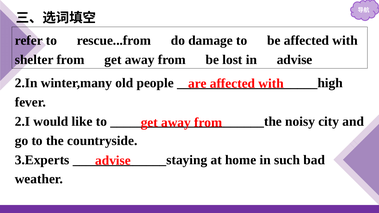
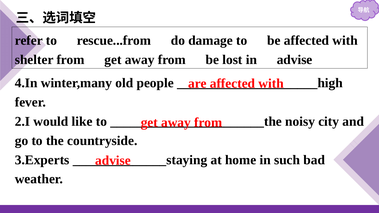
2.In: 2.In -> 4.In (26, 83)
